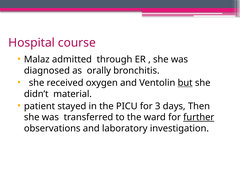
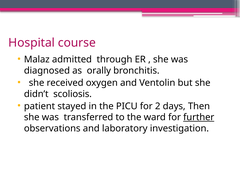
but underline: present -> none (185, 83)
material: material -> scoliosis (73, 94)
3: 3 -> 2 (158, 106)
